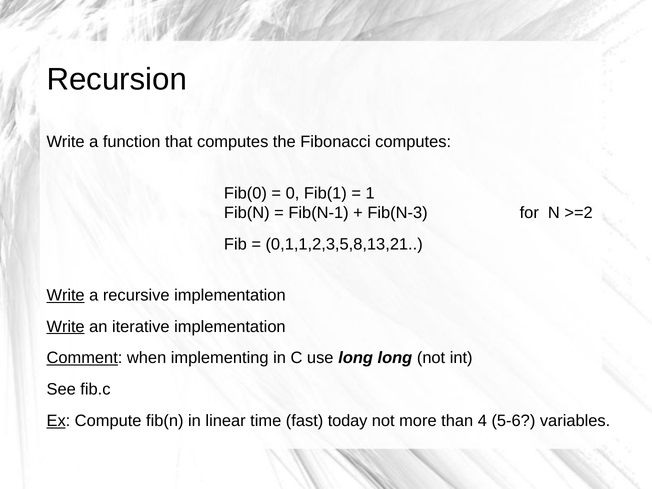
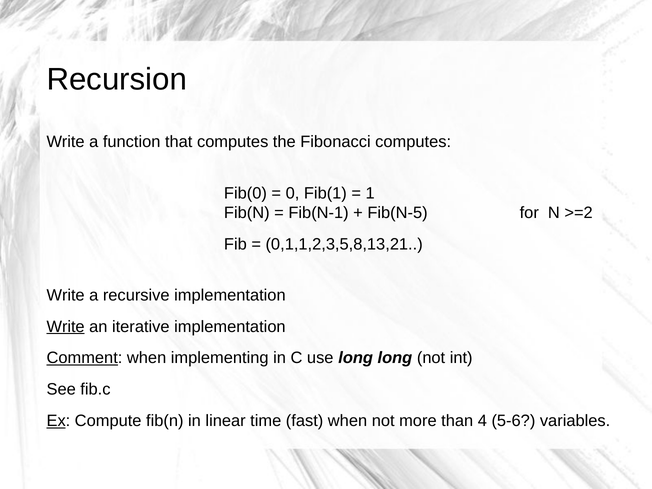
Fib(N-3: Fib(N-3 -> Fib(N-5 (398, 213)
Write underline: present -> none (66, 295)
fast today: today -> when (348, 421)
